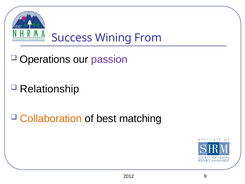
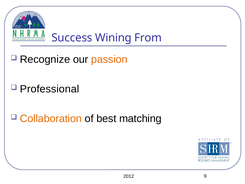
Operations: Operations -> Recognize (45, 59)
passion colour: purple -> orange (109, 59)
Relationship: Relationship -> Professional (50, 89)
